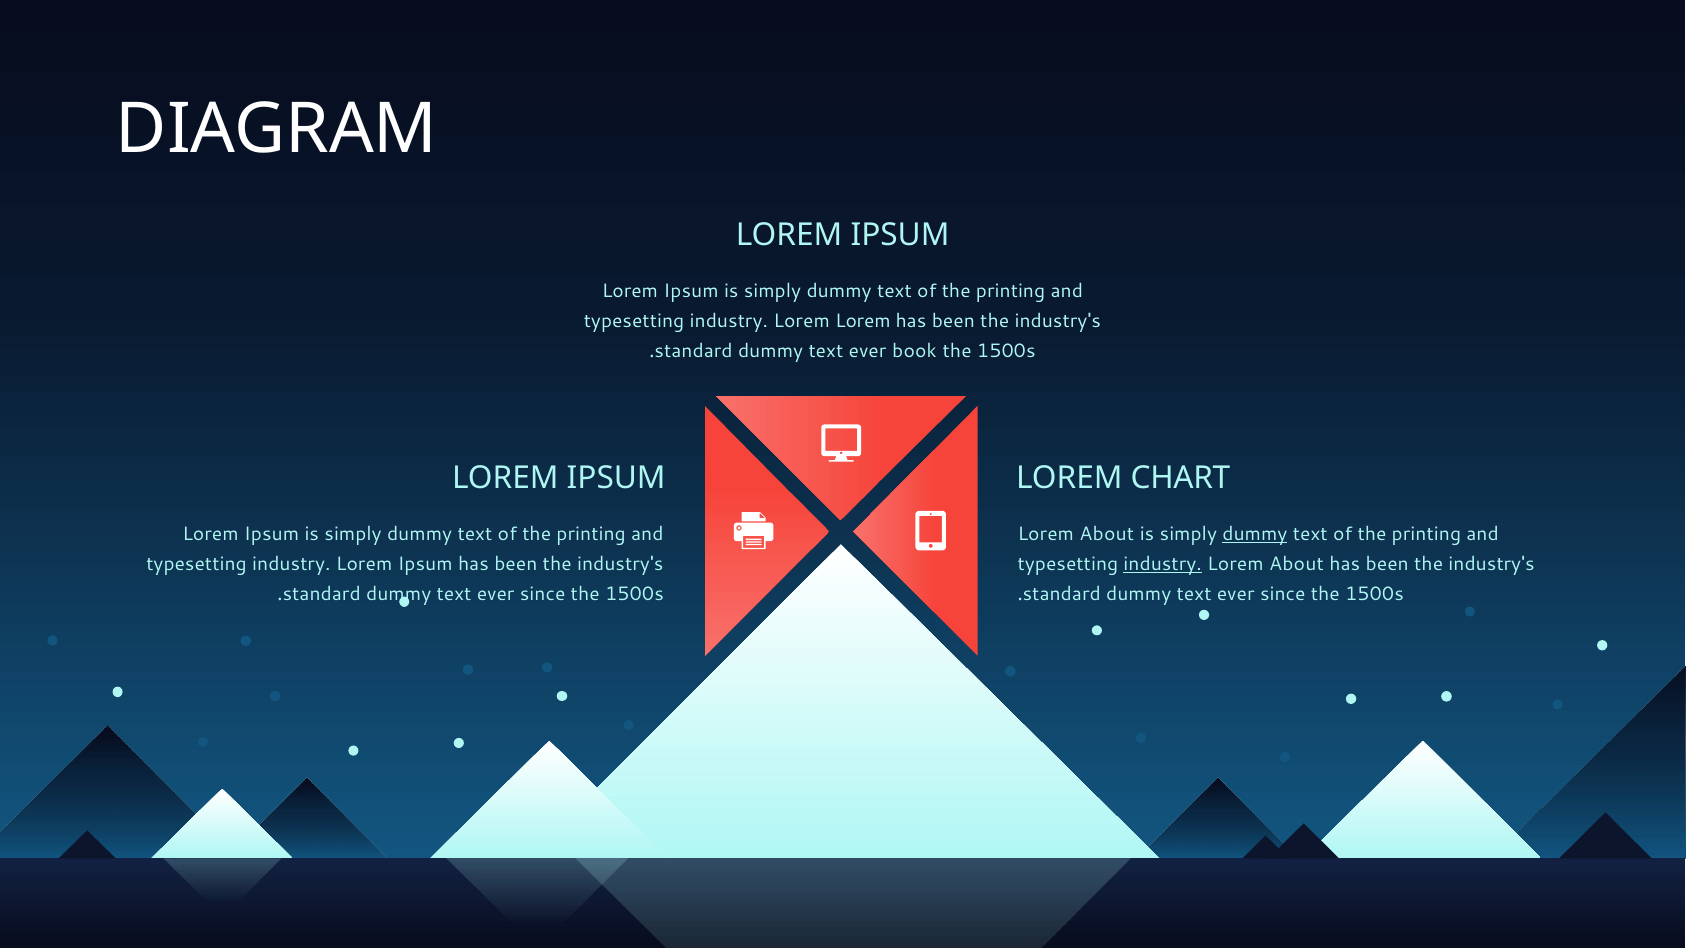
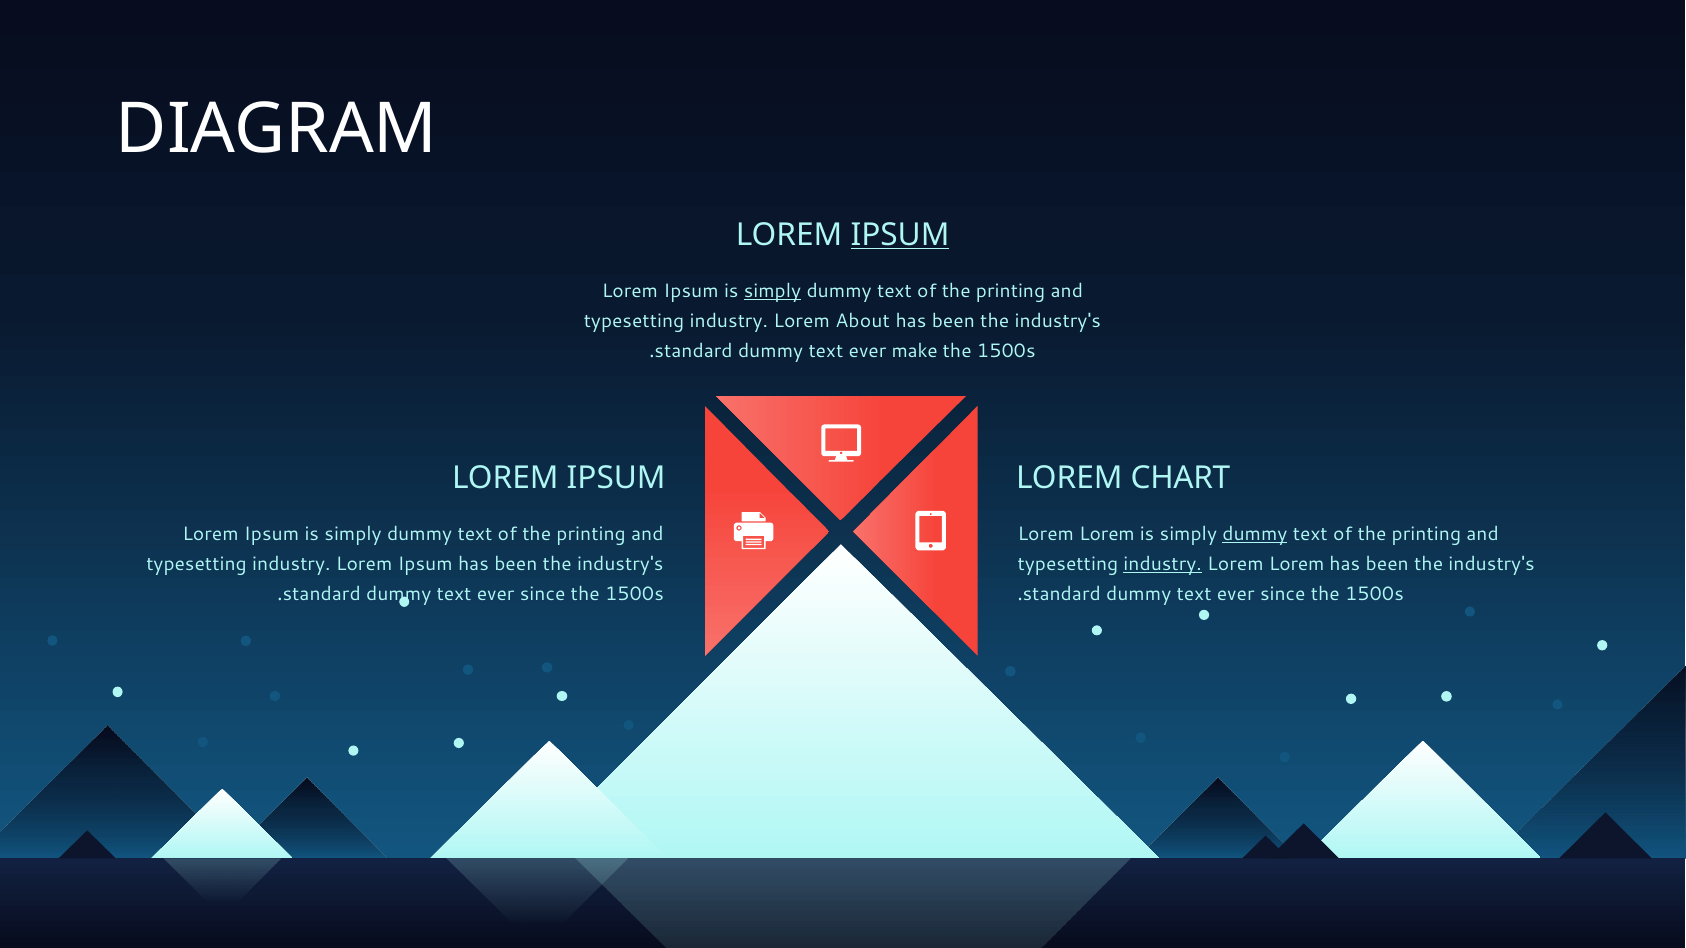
IPSUM underline: none -> present (900, 235)
simply underline: none -> present (773, 291)
Lorem Lorem: Lorem -> About (863, 321)
book: book -> make (915, 351)
About: About -> Lorem (1107, 534)
About: About -> Lorem (1297, 564)
